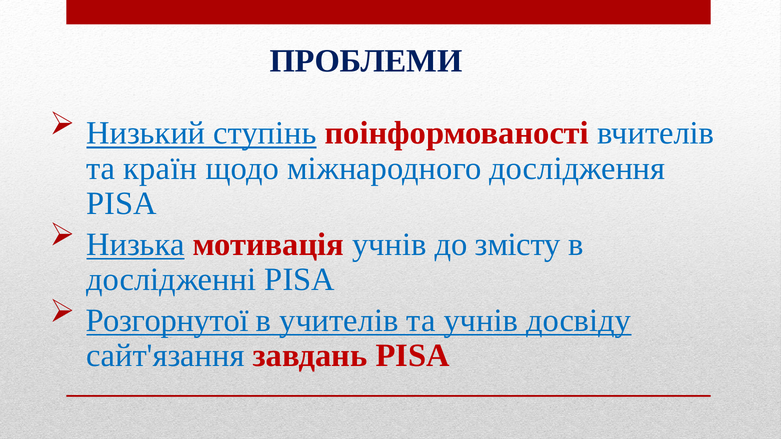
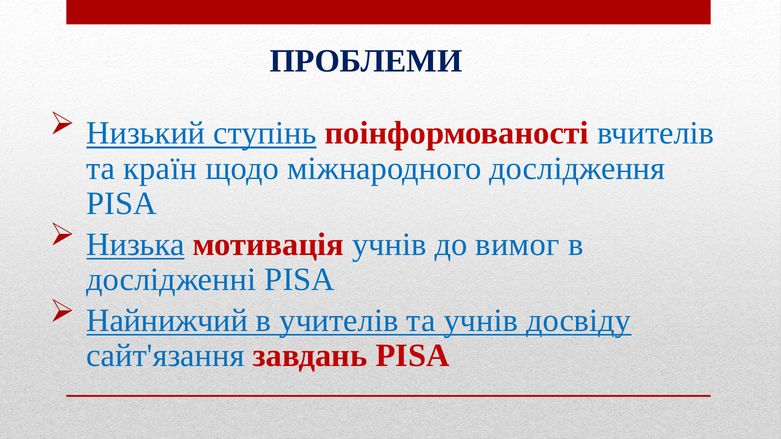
змісту: змісту -> вимог (518, 245)
Розгорнутої: Розгорнутої -> Найнижчий (167, 321)
